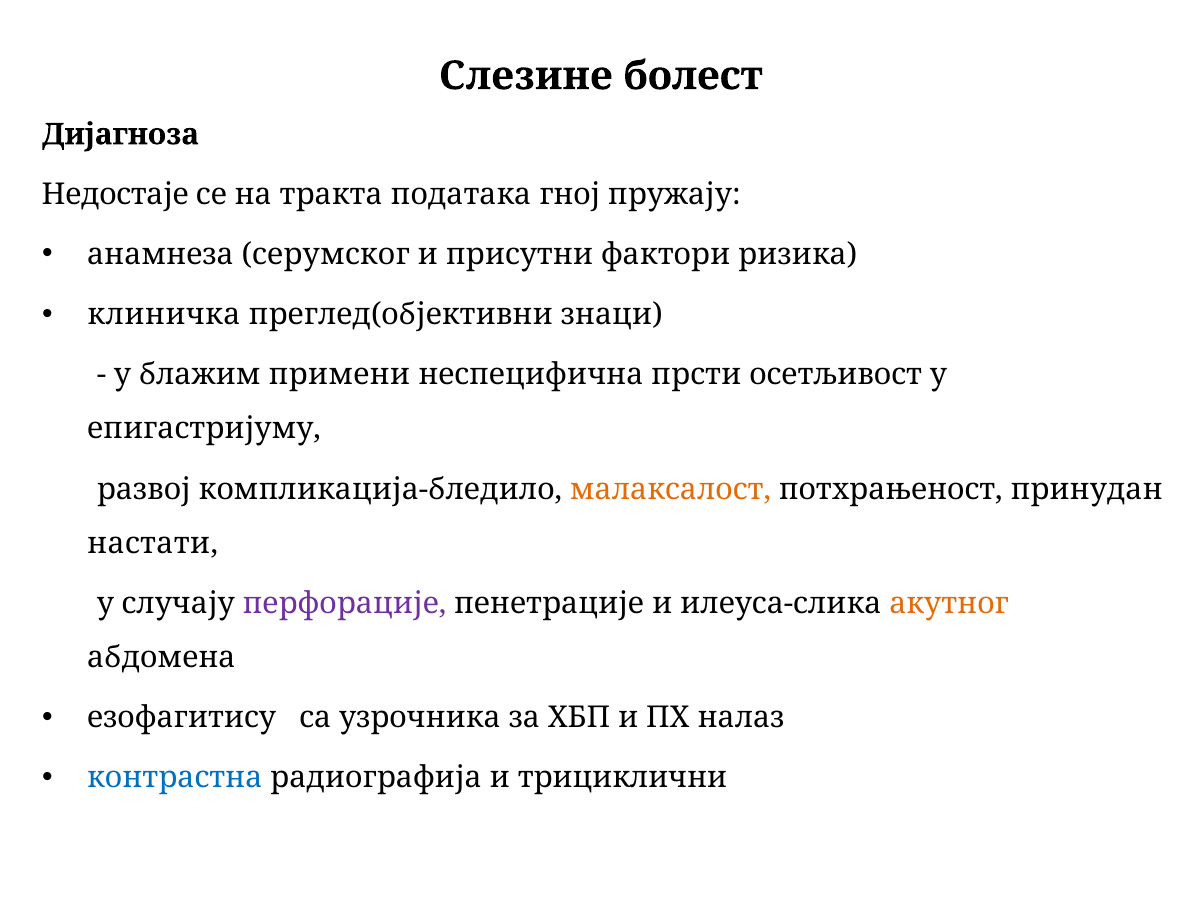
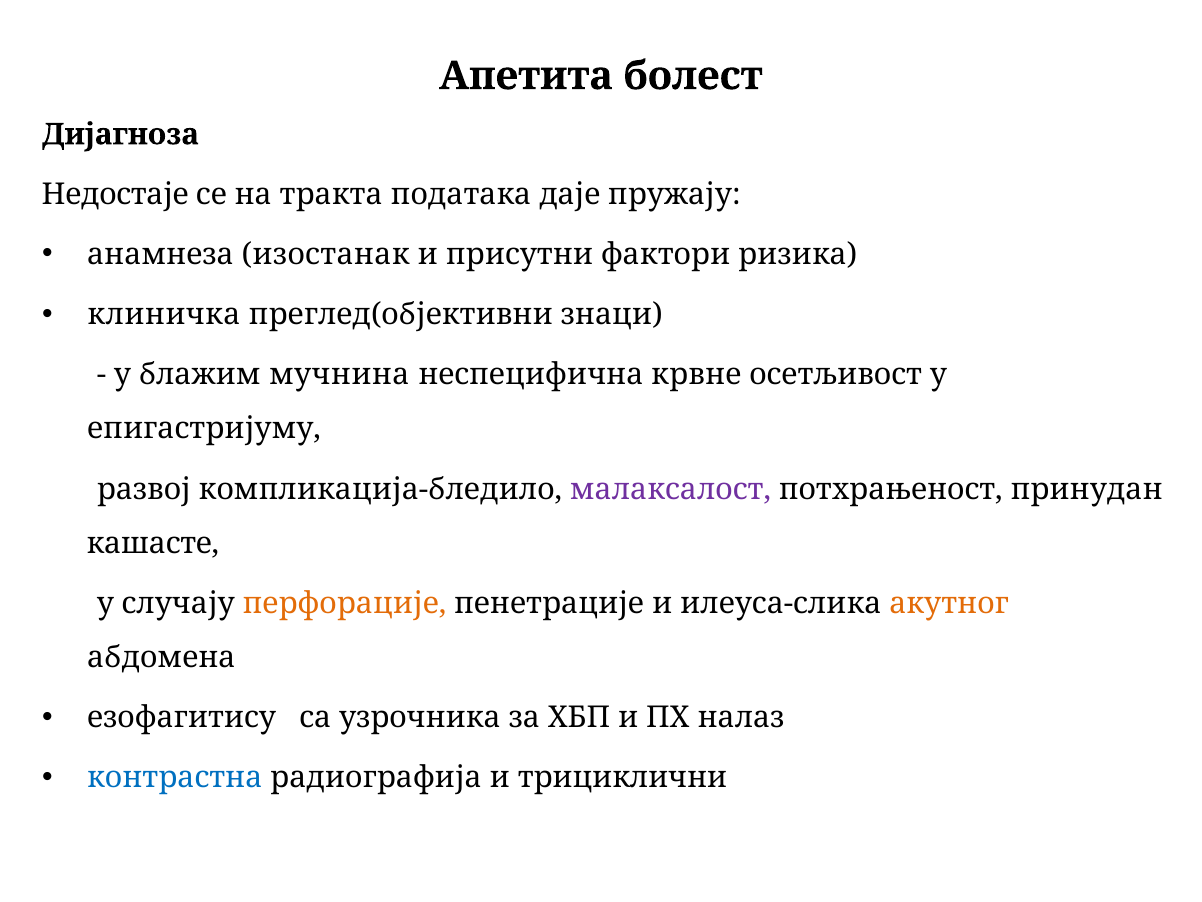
Слезине: Слезине -> Апетита (526, 76)
гној: гној -> даје (570, 194)
серумског: серумског -> изостанак (326, 255)
примени: примени -> мучнина (339, 375)
прсти: прсти -> крвне (696, 375)
малаксалост colour: orange -> purple (670, 489)
настати: настати -> кашасте (153, 543)
перфорације colour: purple -> orange (345, 603)
